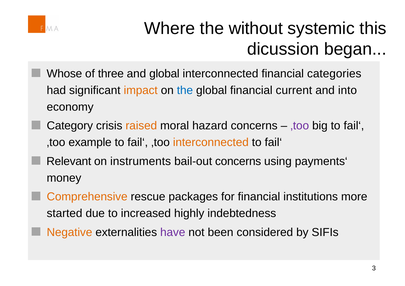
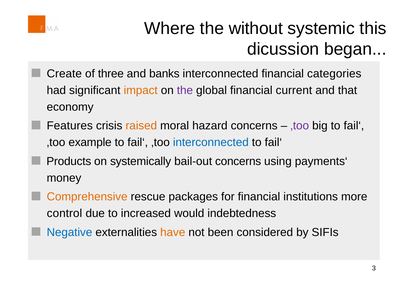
Whose: Whose -> Create (64, 74)
and global: global -> banks (164, 74)
the colour: blue -> purple (185, 90)
into: into -> that (348, 90)
Category: Category -> Features (70, 126)
interconnected colour: orange -> blue (211, 143)
Relevant: Relevant -> Products (69, 162)
instruments: instruments -> systemically (141, 162)
started: started -> control (64, 214)
highly: highly -> would (189, 214)
Negative colour: orange -> blue (69, 233)
have colour: purple -> orange (173, 233)
